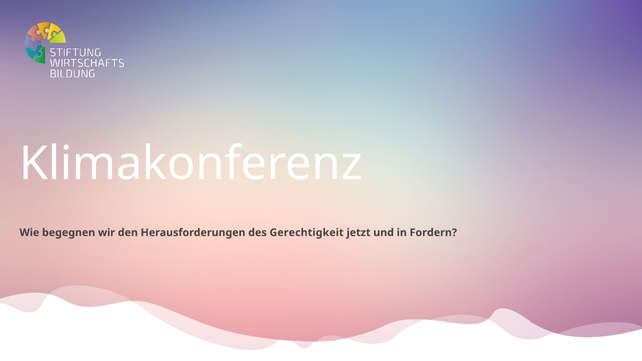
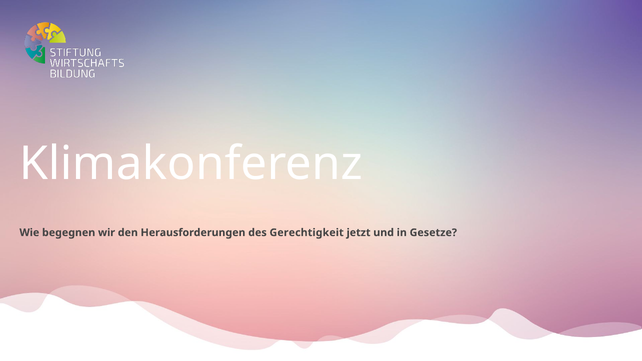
Fordern: Fordern -> Gesetze (433, 233)
